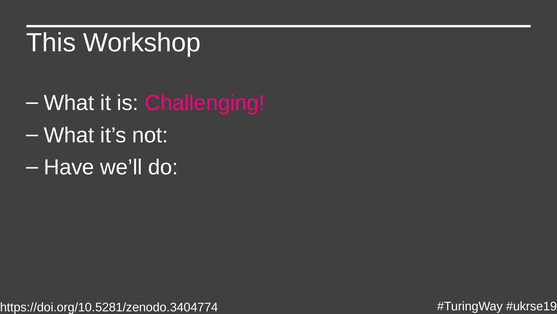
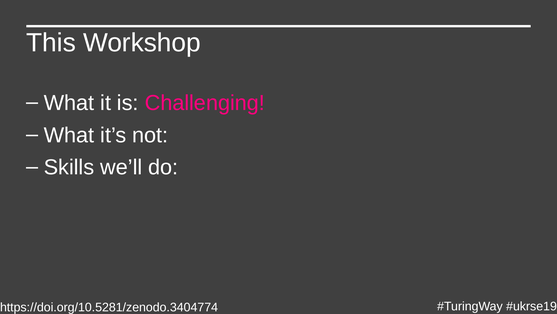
Have: Have -> Skills (69, 167)
